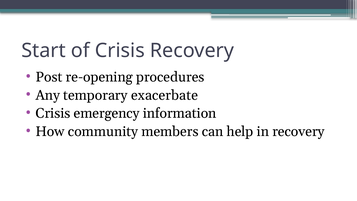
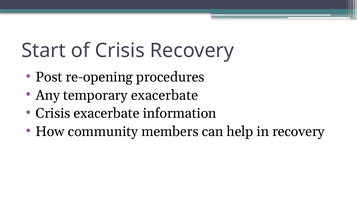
Crisis emergency: emergency -> exacerbate (107, 113)
